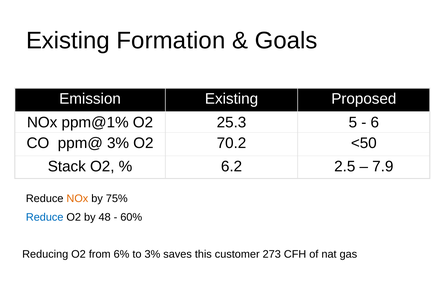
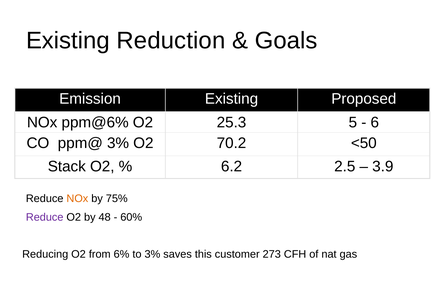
Formation: Formation -> Reduction (171, 41)
ppm@1%: ppm@1% -> ppm@6% (95, 122)
7.9: 7.9 -> 3.9 (383, 167)
Reduce colour: blue -> purple (45, 217)
